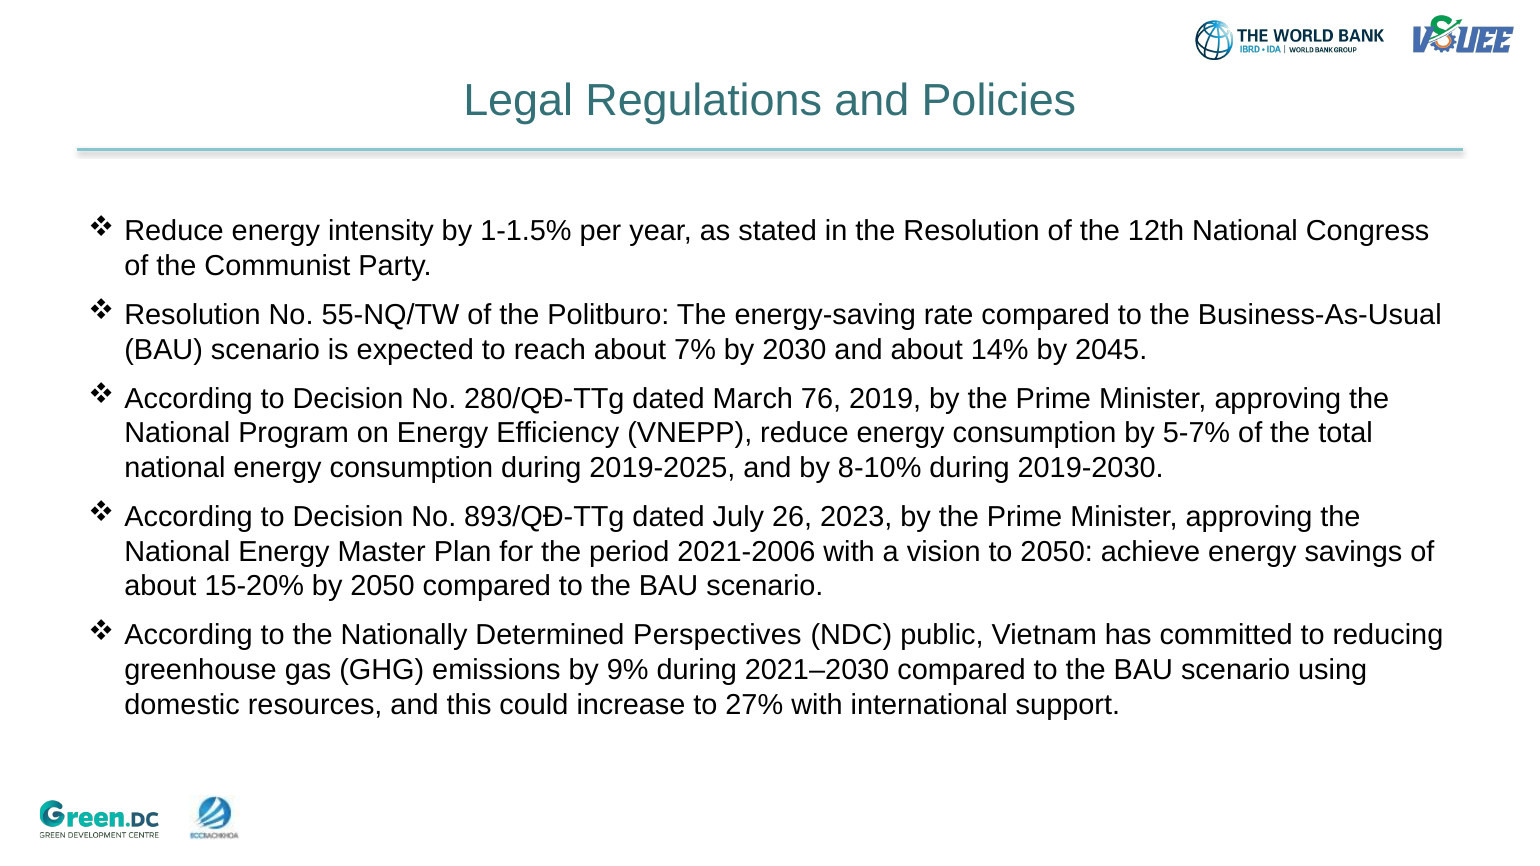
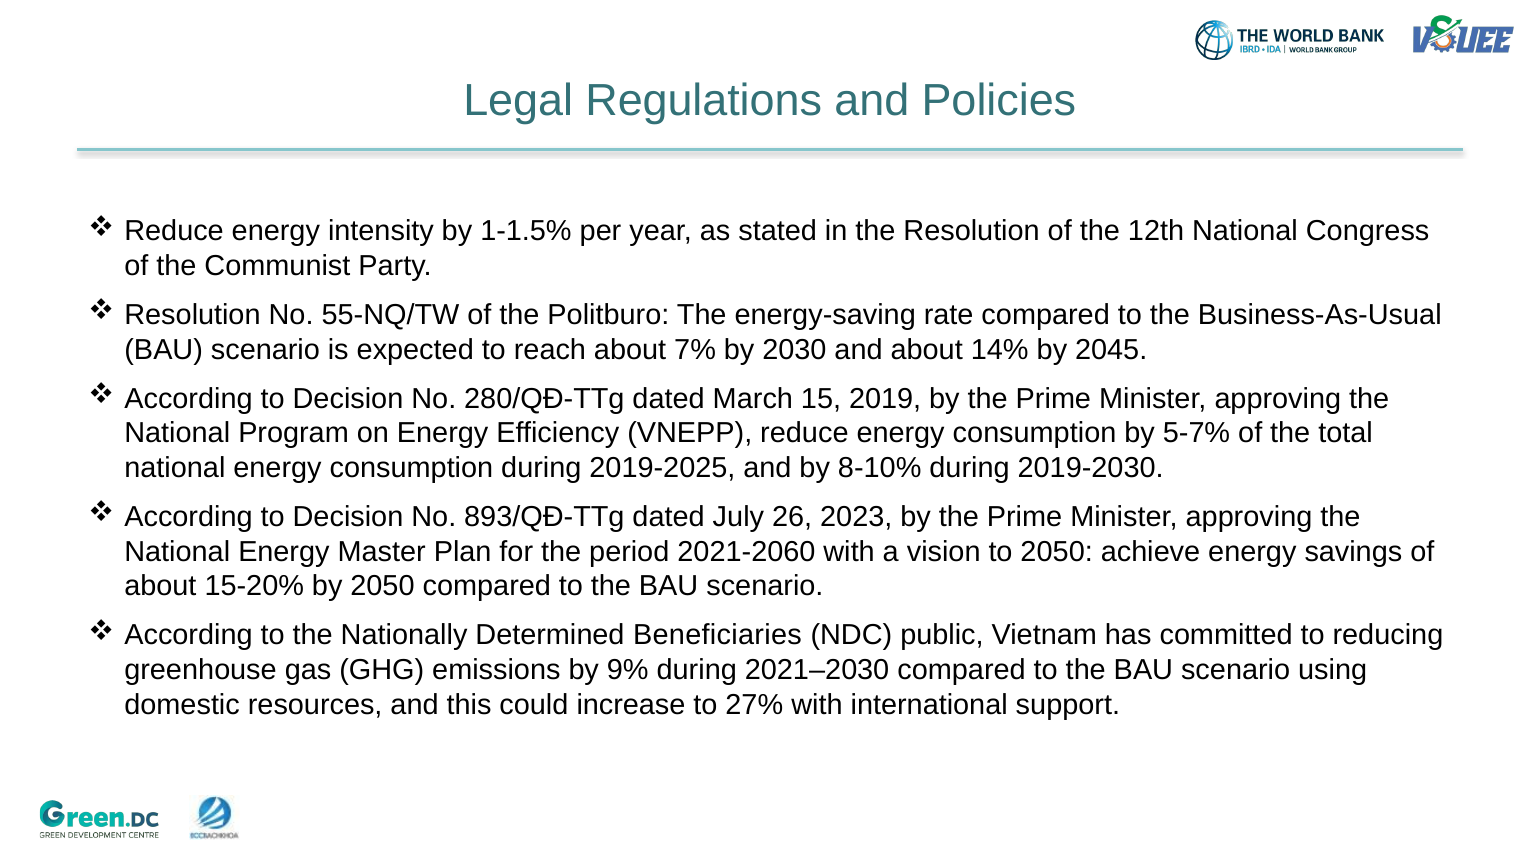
76: 76 -> 15 (821, 399)
2021-2006: 2021-2006 -> 2021-2060 (746, 552)
Perspectives: Perspectives -> Beneficiaries (717, 636)
